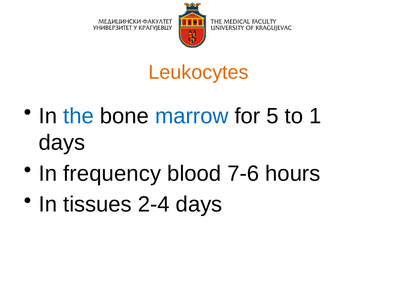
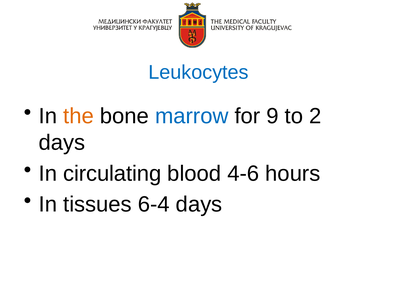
Leukocytes colour: orange -> blue (198, 72)
the colour: blue -> orange (78, 116)
5: 5 -> 9 (272, 116)
1: 1 -> 2 (315, 116)
frequency: frequency -> circulating (112, 173)
7-6: 7-6 -> 4-6 (243, 173)
2-4: 2-4 -> 6-4 (154, 204)
